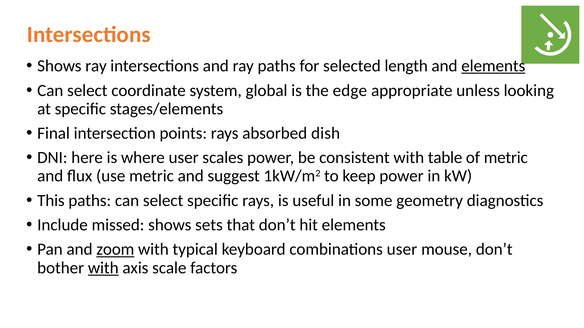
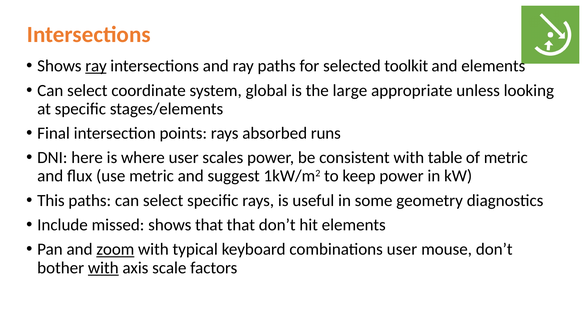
ray underline: none -> present (96, 66)
length: length -> toolkit (406, 66)
elements underline: present -> none (493, 66)
edge: edge -> large (350, 91)
dish: dish -> runs (326, 133)
shows sets: sets -> that (209, 225)
